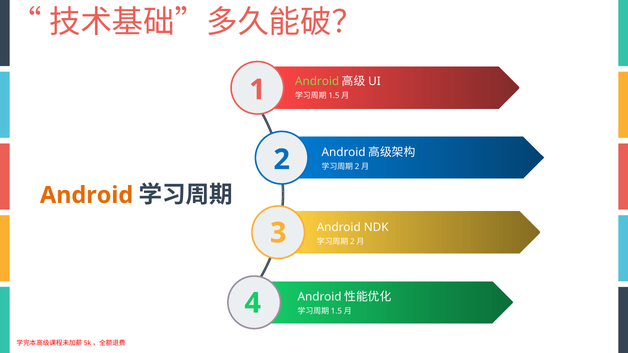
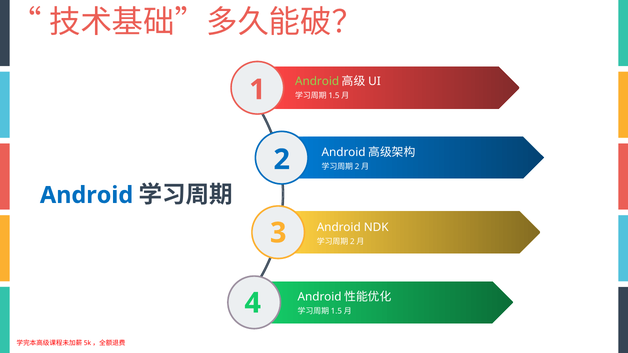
Android colour: orange -> blue (87, 195)
